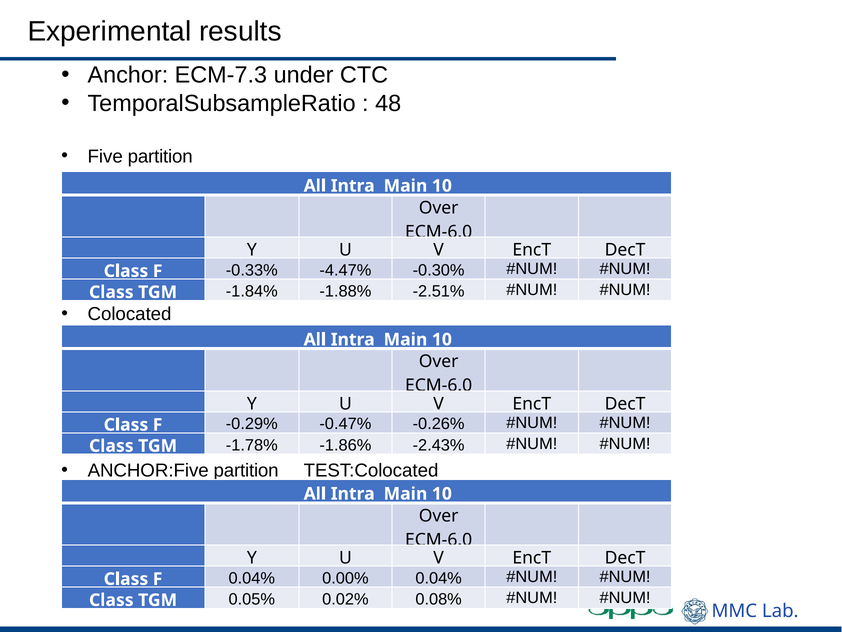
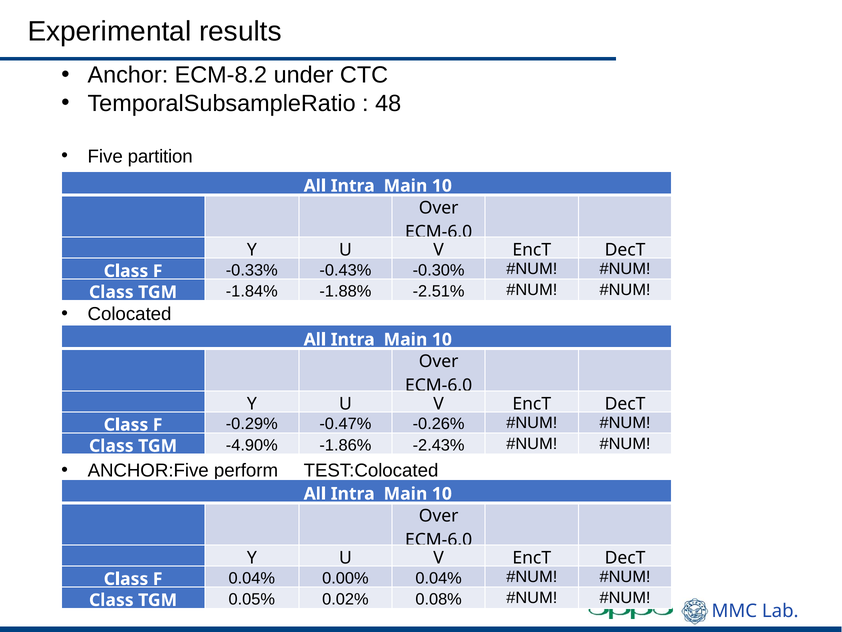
ECM-7.3: ECM-7.3 -> ECM-8.2 (221, 75)
-4.47%: -4.47% -> -0.43% (345, 270)
-1.78%: -1.78% -> -4.90% (252, 445)
ANCHOR:Five partition: partition -> perform (246, 470)
